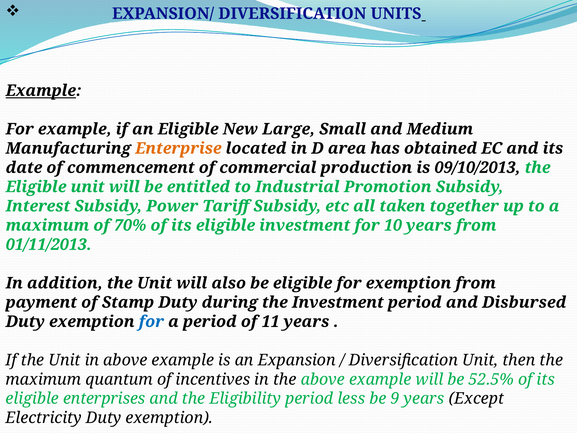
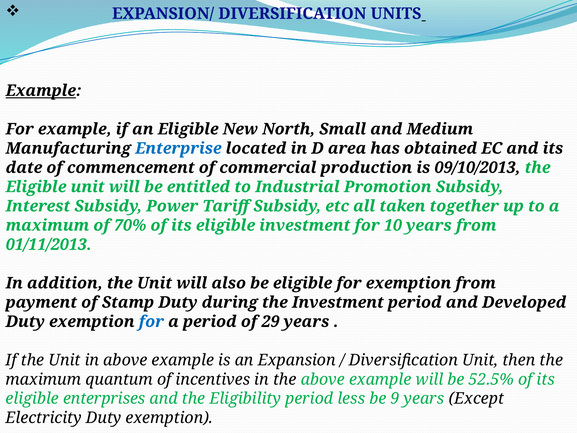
Large: Large -> North (289, 129)
Enterprise colour: orange -> blue (178, 148)
Disbursed: Disbursed -> Developed (524, 302)
11: 11 -> 29 (270, 321)
